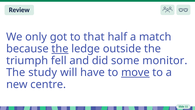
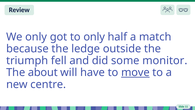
to that: that -> only (94, 37)
the underline: present -> none (60, 49)
study: study -> about (43, 72)
